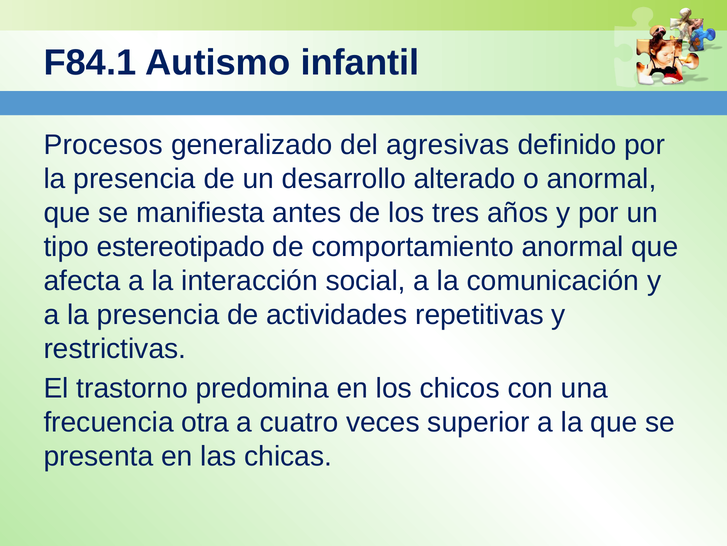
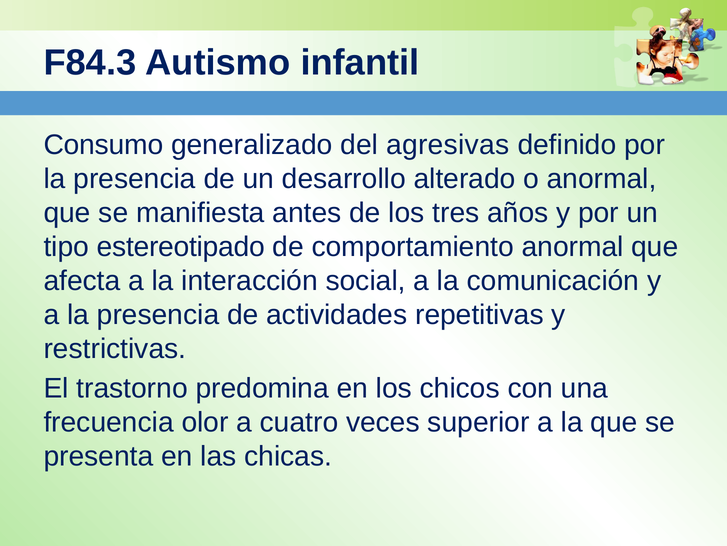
F84.1: F84.1 -> F84.3 (90, 62)
Procesos: Procesos -> Consumo (104, 145)
otra: otra -> olor (205, 422)
